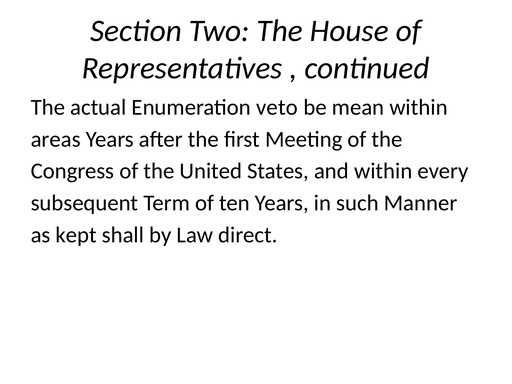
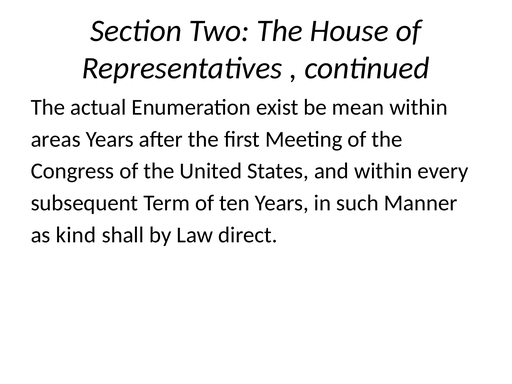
veto: veto -> exist (277, 107)
kept: kept -> kind (76, 235)
